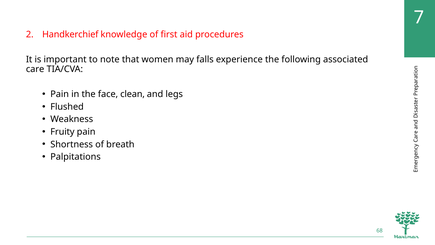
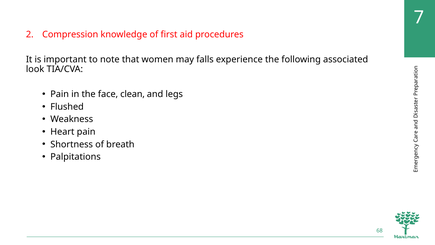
Handkerchief: Handkerchief -> Compression (70, 34)
care: care -> look (35, 69)
Fruity: Fruity -> Heart (62, 132)
